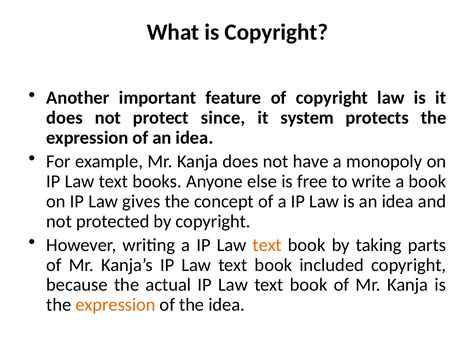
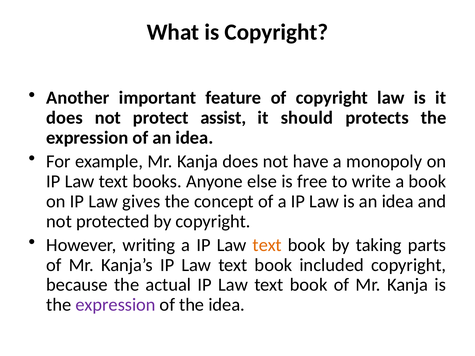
since: since -> assist (223, 118)
system: system -> should (307, 118)
expression colour: orange -> purple (116, 305)
